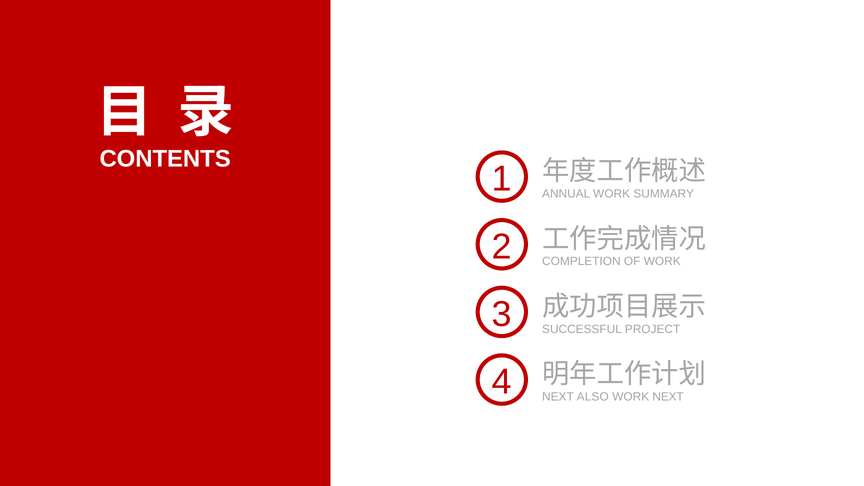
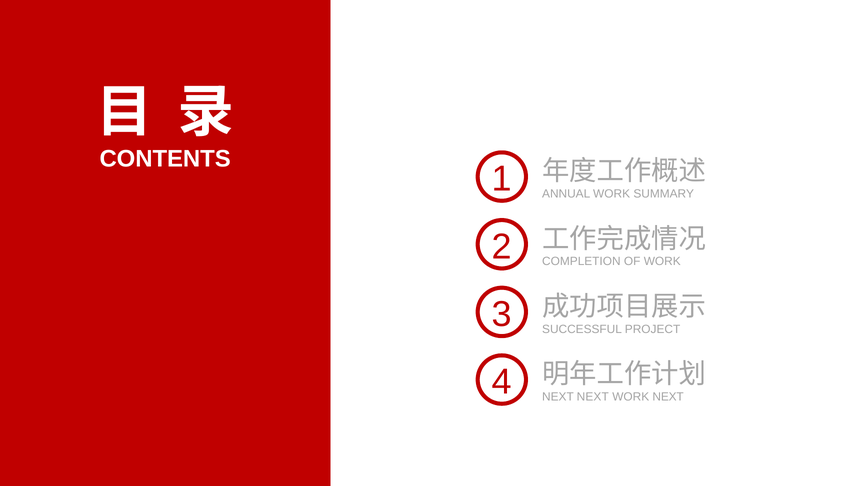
NEXT ALSO: ALSO -> NEXT (593, 397)
